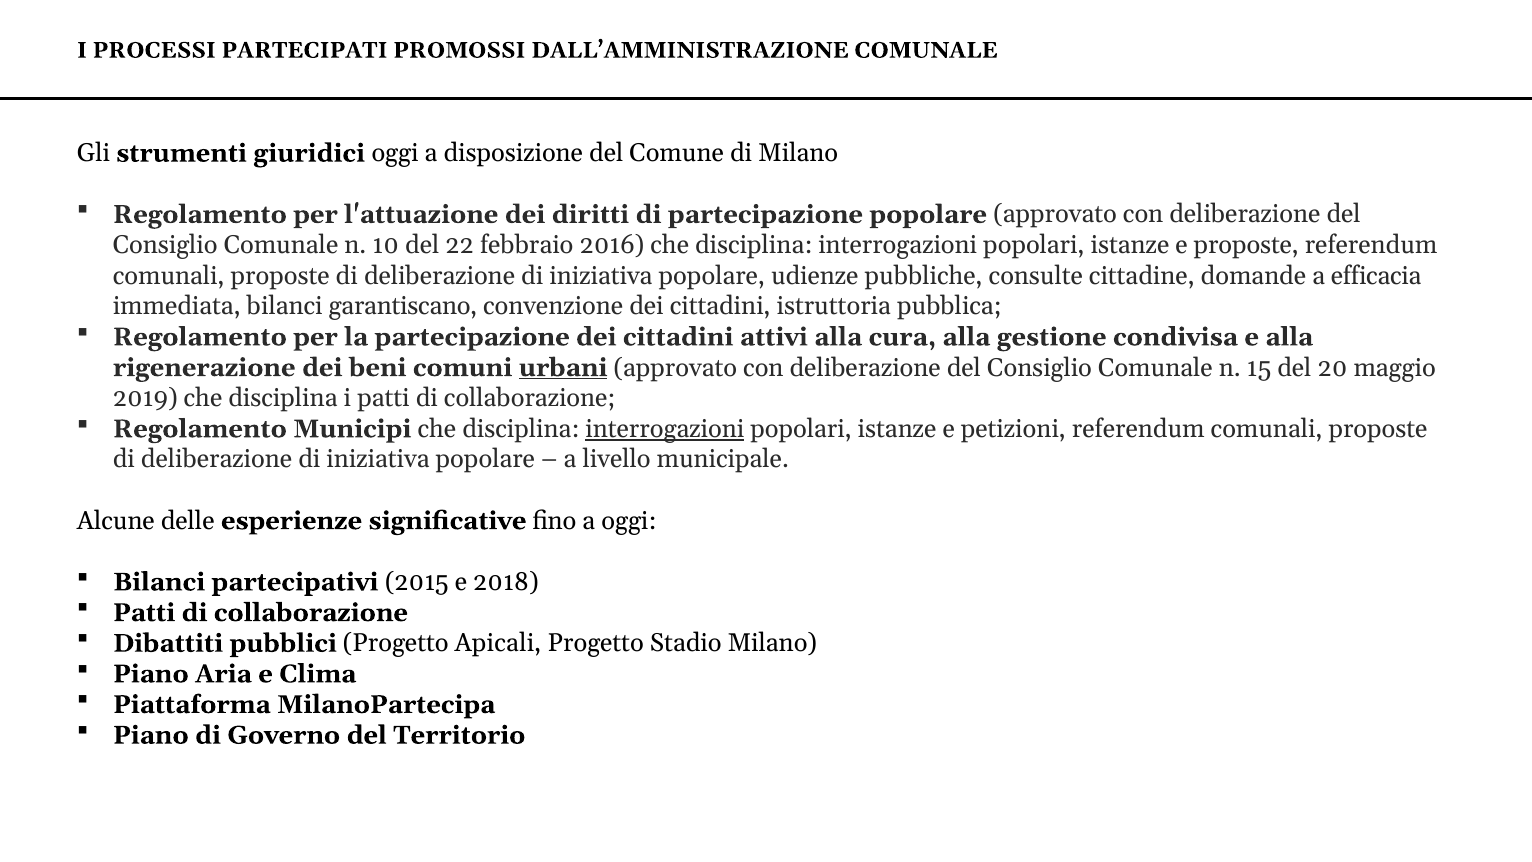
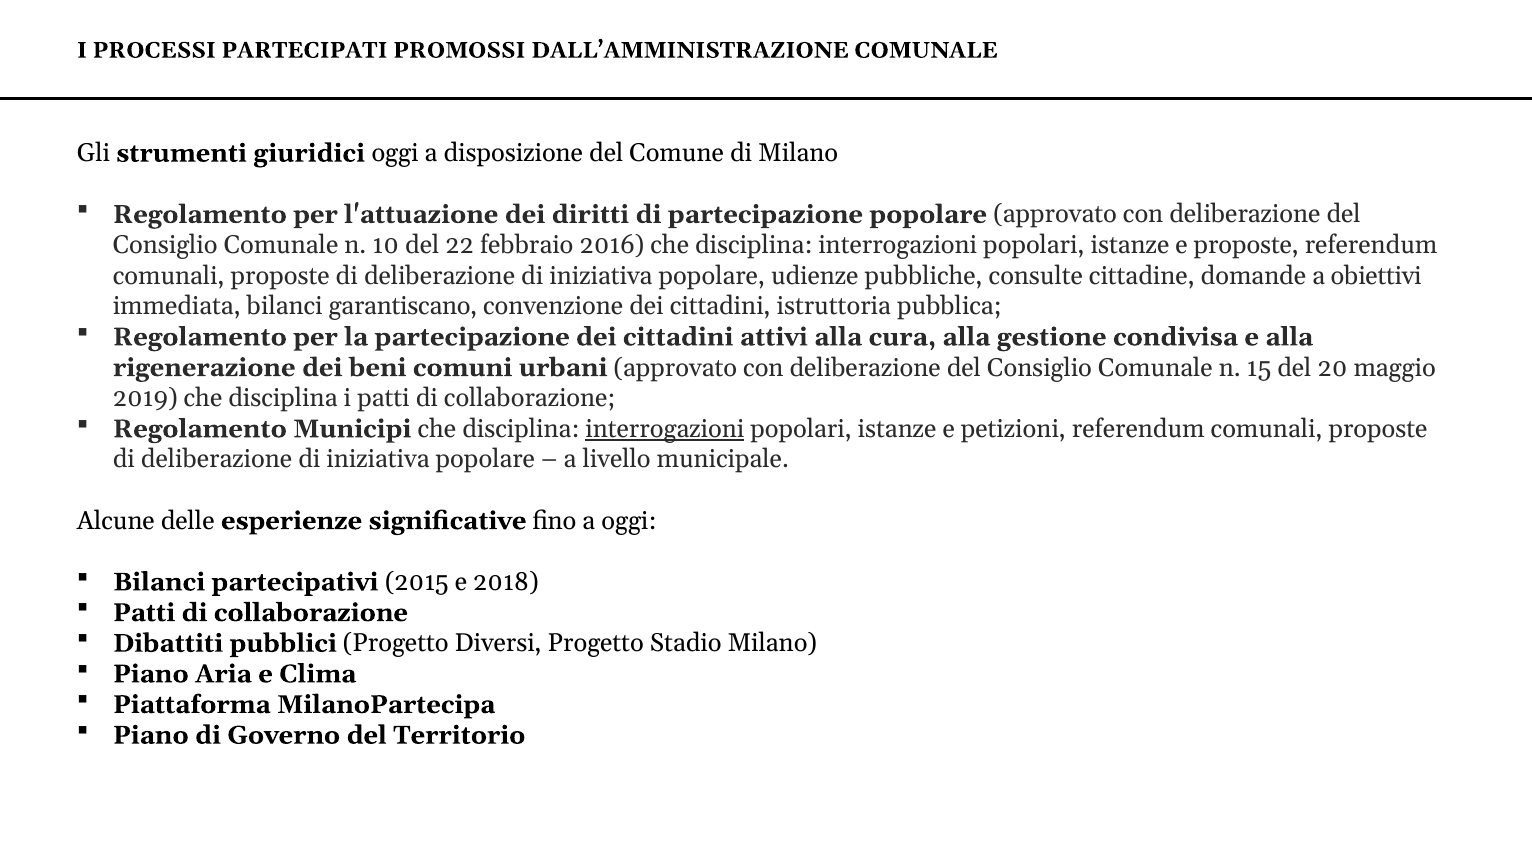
efficacia: efficacia -> obiettivi (1376, 276)
urbani underline: present -> none (563, 367)
Apicali: Apicali -> Diversi (498, 643)
